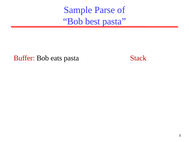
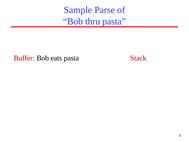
best: best -> thru (93, 21)
